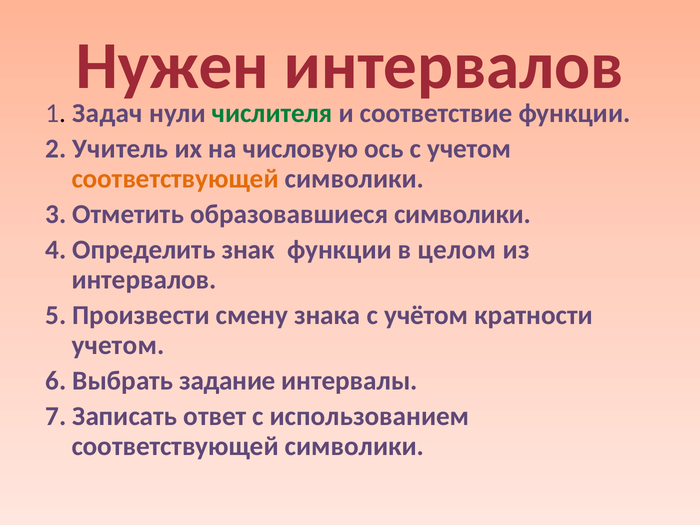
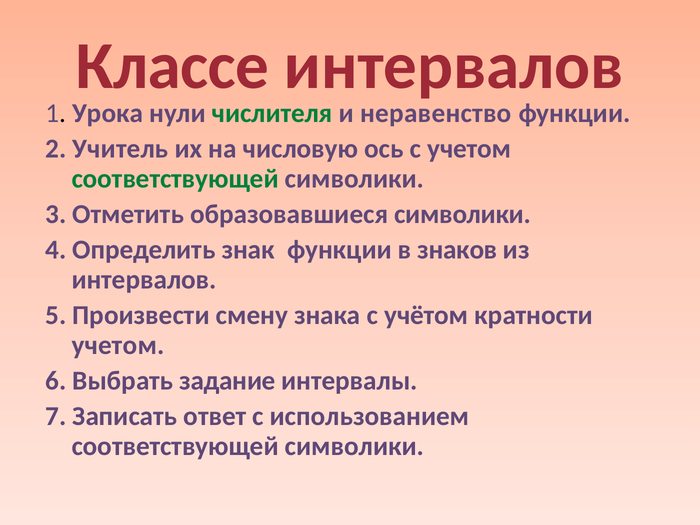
Нужен: Нужен -> Классе (173, 66)
Задач: Задач -> Урока (108, 113)
соответствие: соответствие -> неравенство (436, 113)
соответствующей colour: orange -> green (175, 179)
целом: целом -> знаков (457, 250)
